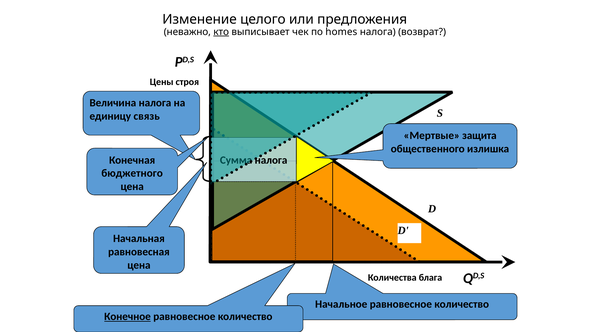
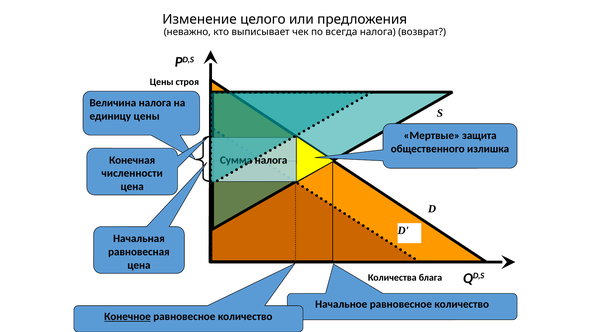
кто underline: present -> none (221, 32)
homes: homes -> всегда (341, 32)
единицу связь: связь -> цены (147, 116)
бюджетного: бюджетного -> численности (132, 174)
